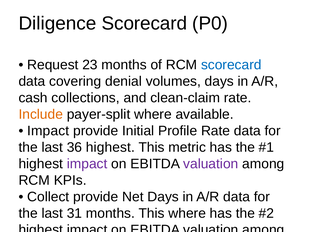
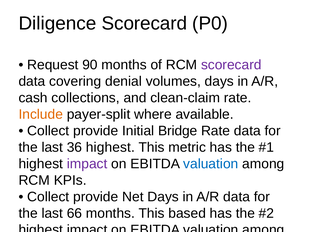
23: 23 -> 90 (90, 65)
scorecard colour: blue -> purple (231, 65)
Impact: Impact -> Collect (48, 131)
Profile: Profile -> Bridge (178, 131)
valuation colour: purple -> blue (211, 164)
31: 31 -> 66 (74, 214)
This where: where -> based (187, 214)
